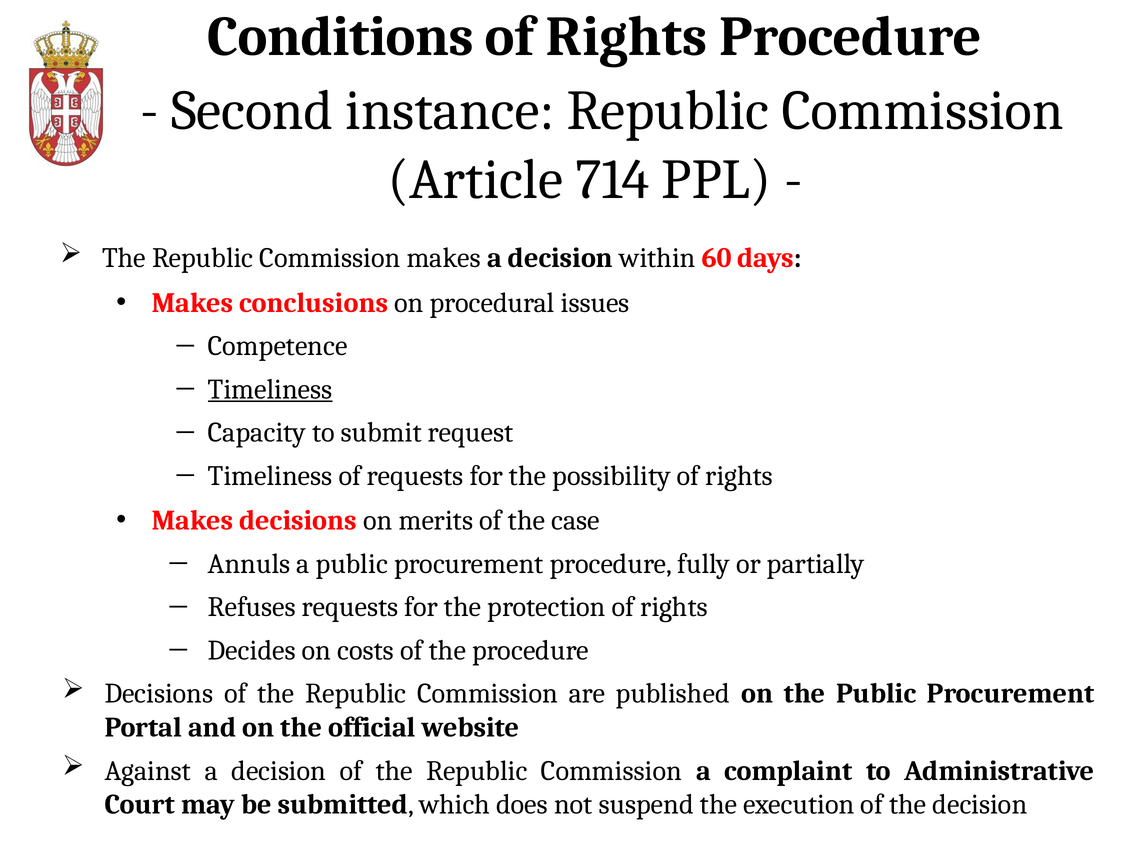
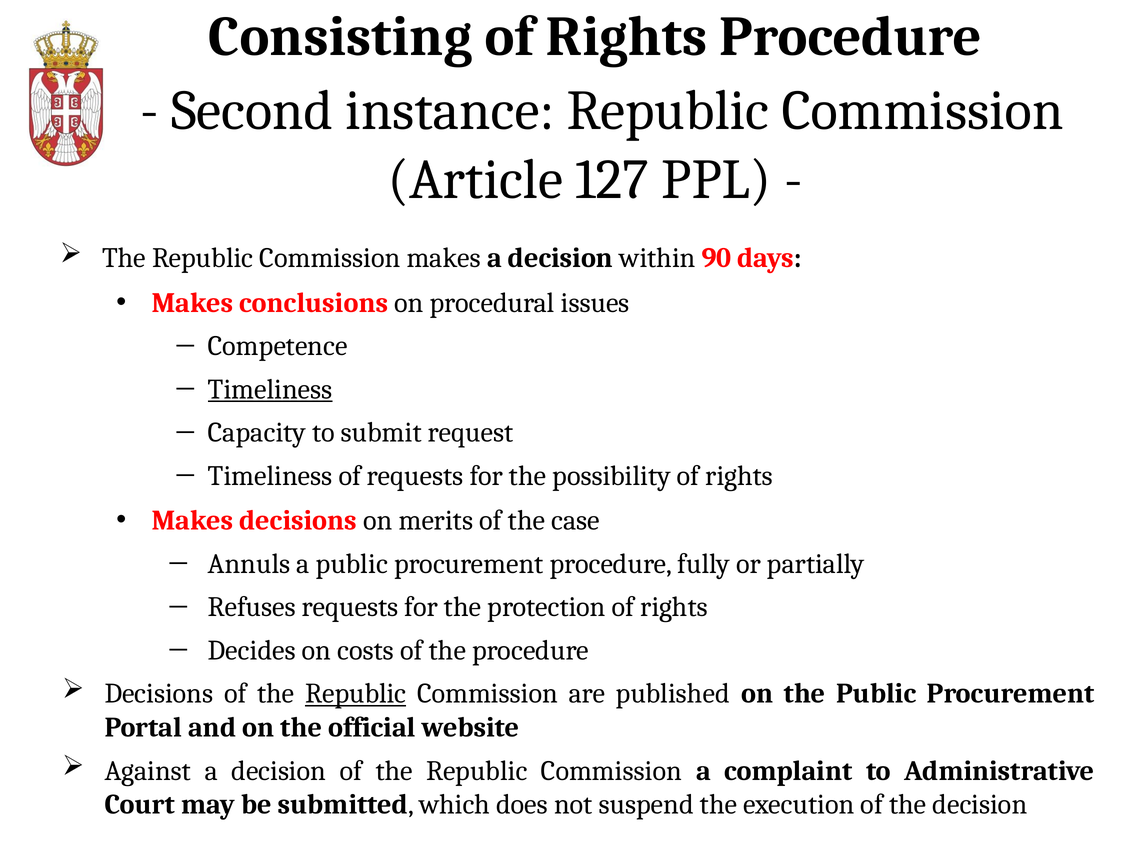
Conditions: Conditions -> Consisting (340, 37)
714: 714 -> 127 (612, 180)
60: 60 -> 90 (717, 258)
Republic underline: none -> present (356, 694)
